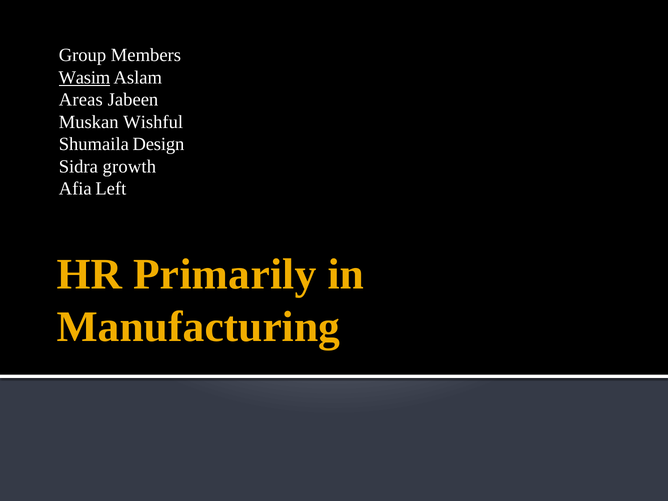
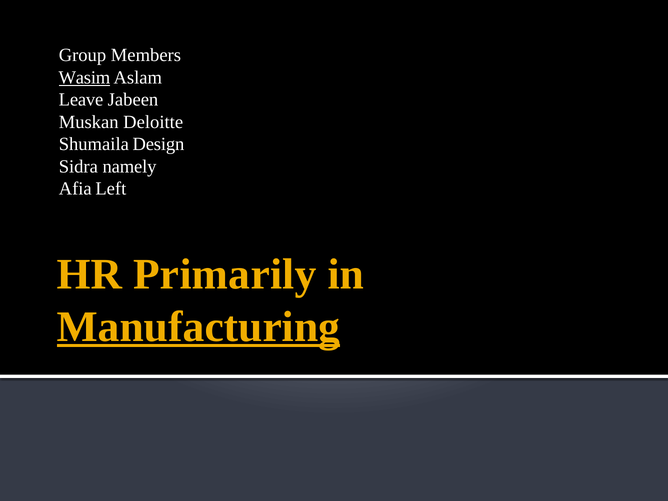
Areas: Areas -> Leave (81, 100)
Wishful: Wishful -> Deloitte (153, 122)
growth: growth -> namely (130, 166)
Manufacturing underline: none -> present (198, 327)
